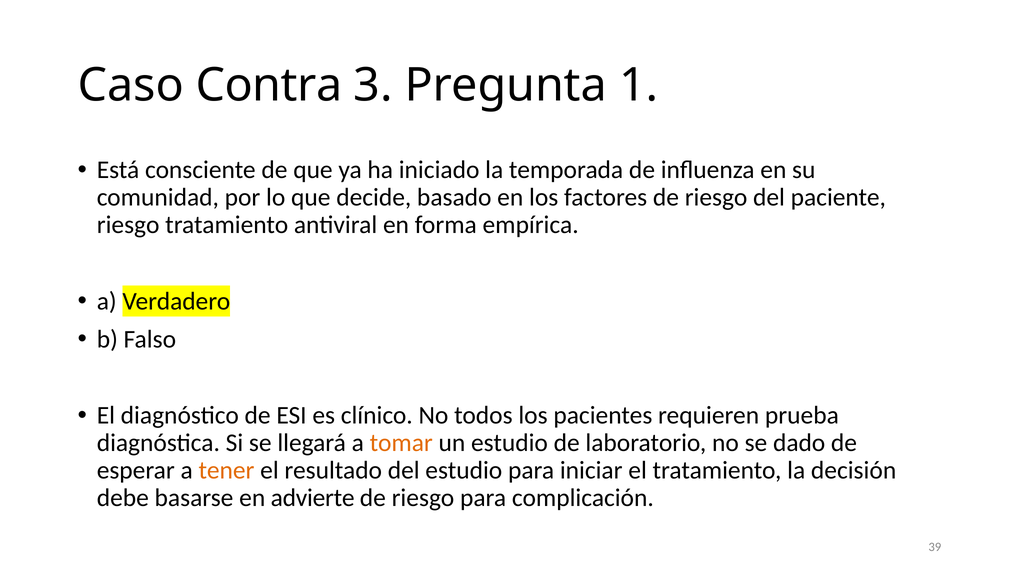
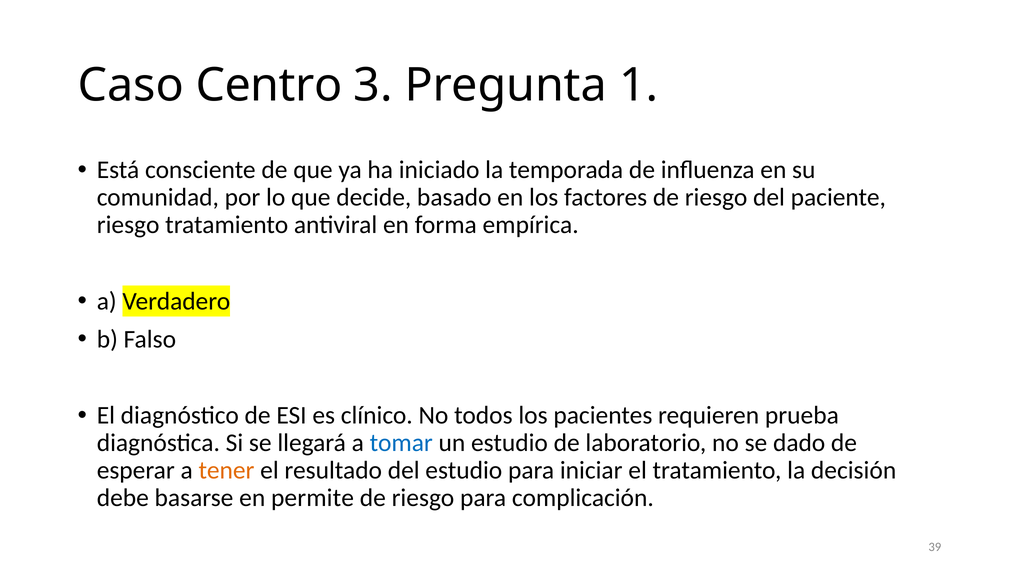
Contra: Contra -> Centro (269, 86)
tomar colour: orange -> blue (401, 443)
advierte: advierte -> permite (312, 498)
